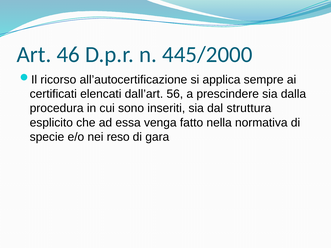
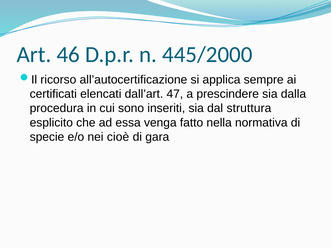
56: 56 -> 47 (175, 94)
reso: reso -> cioè (118, 137)
